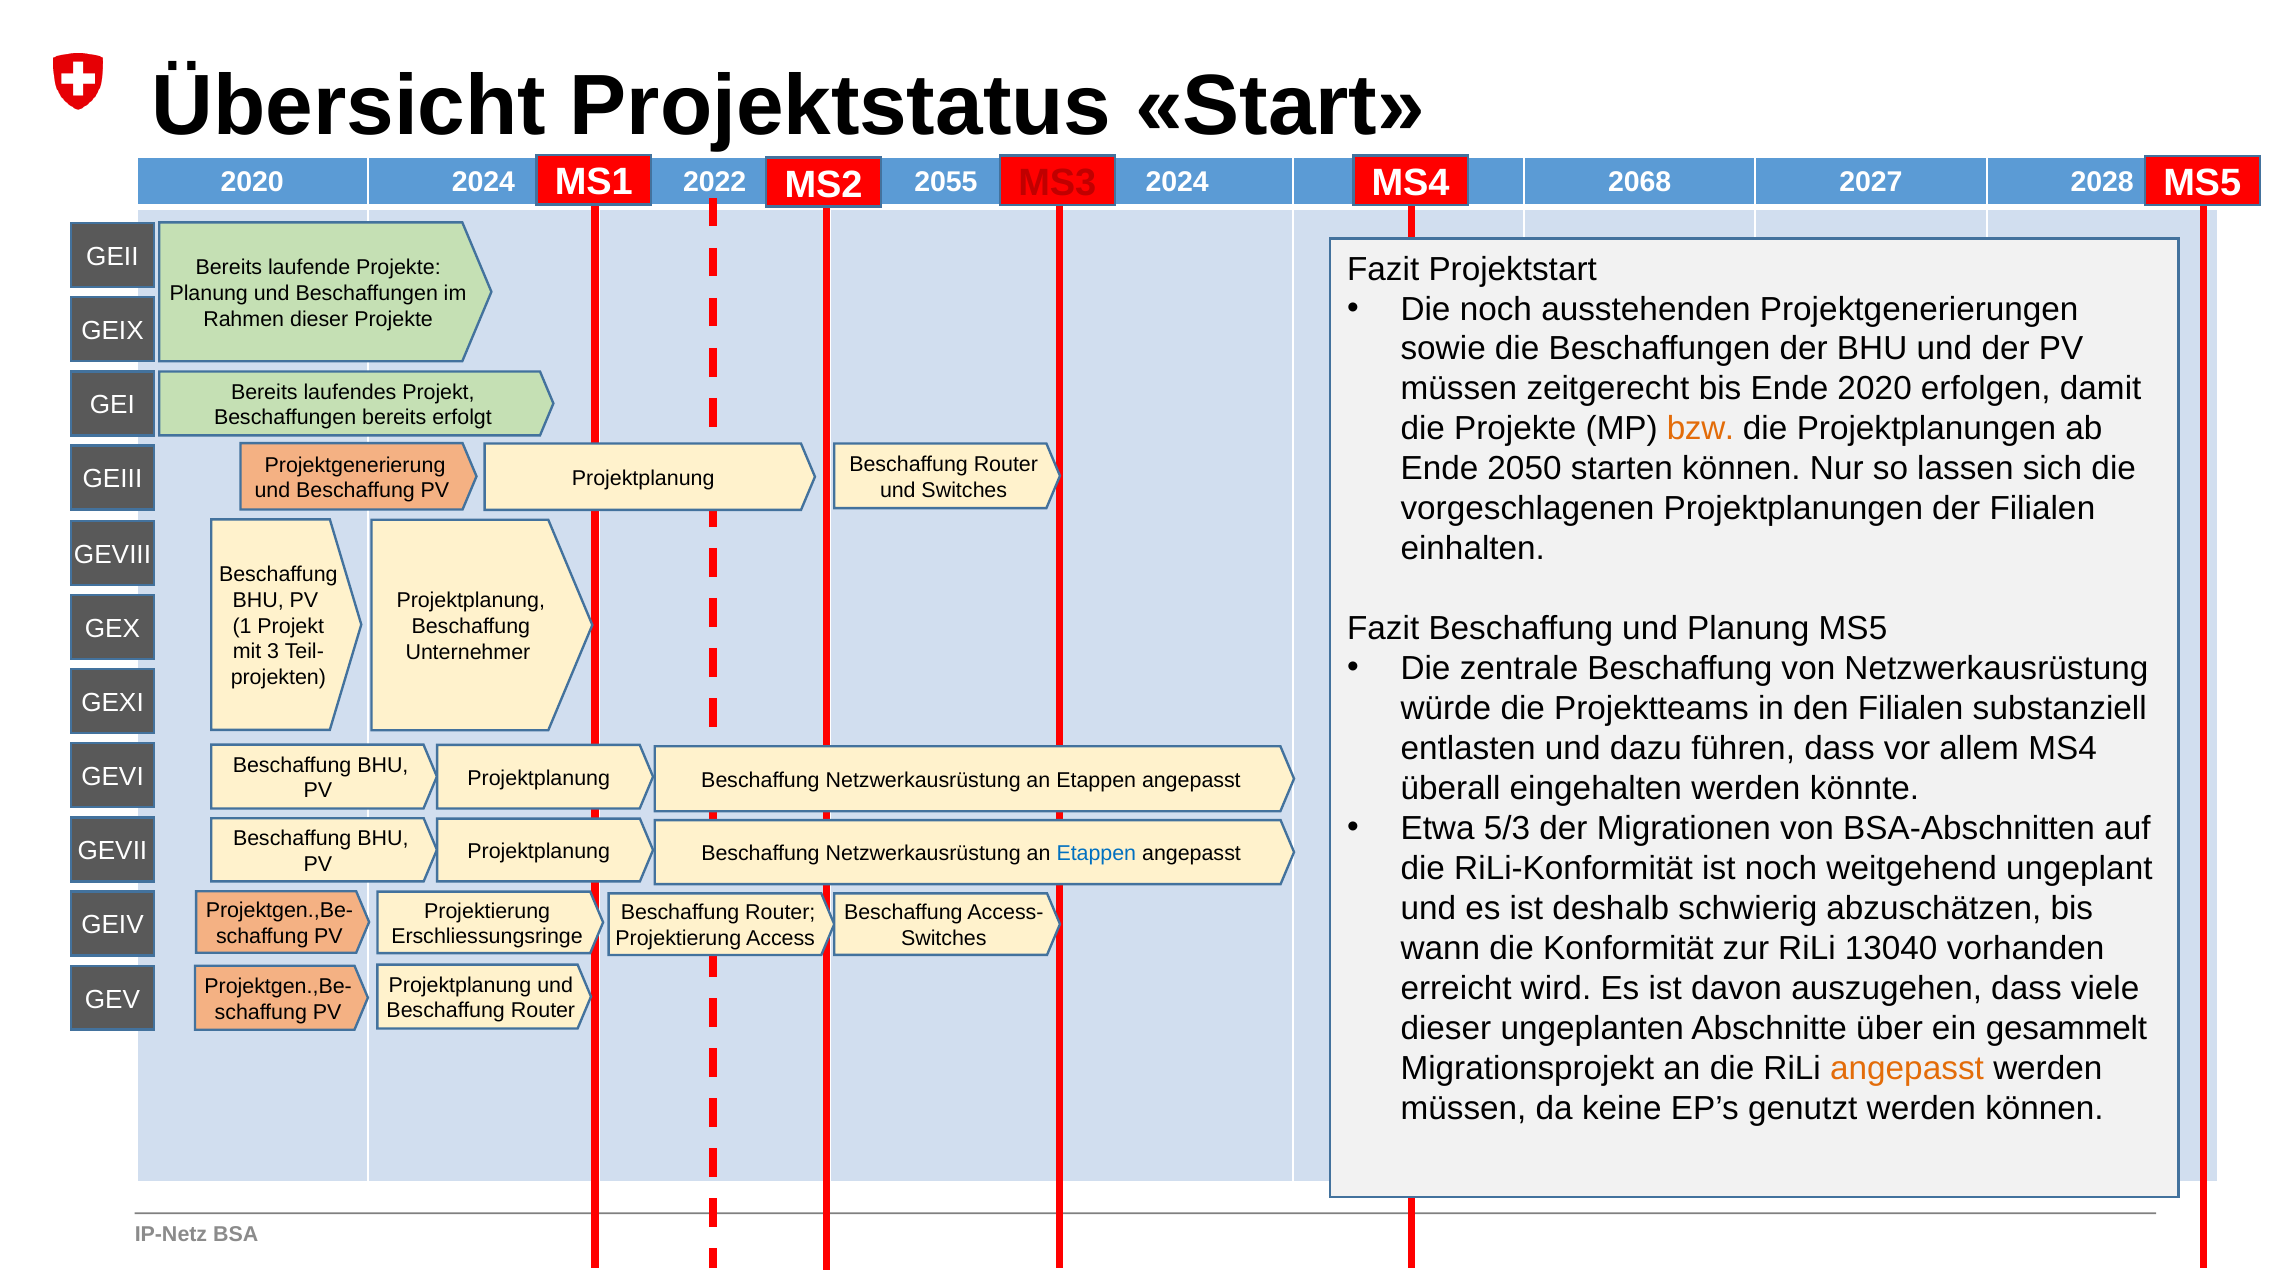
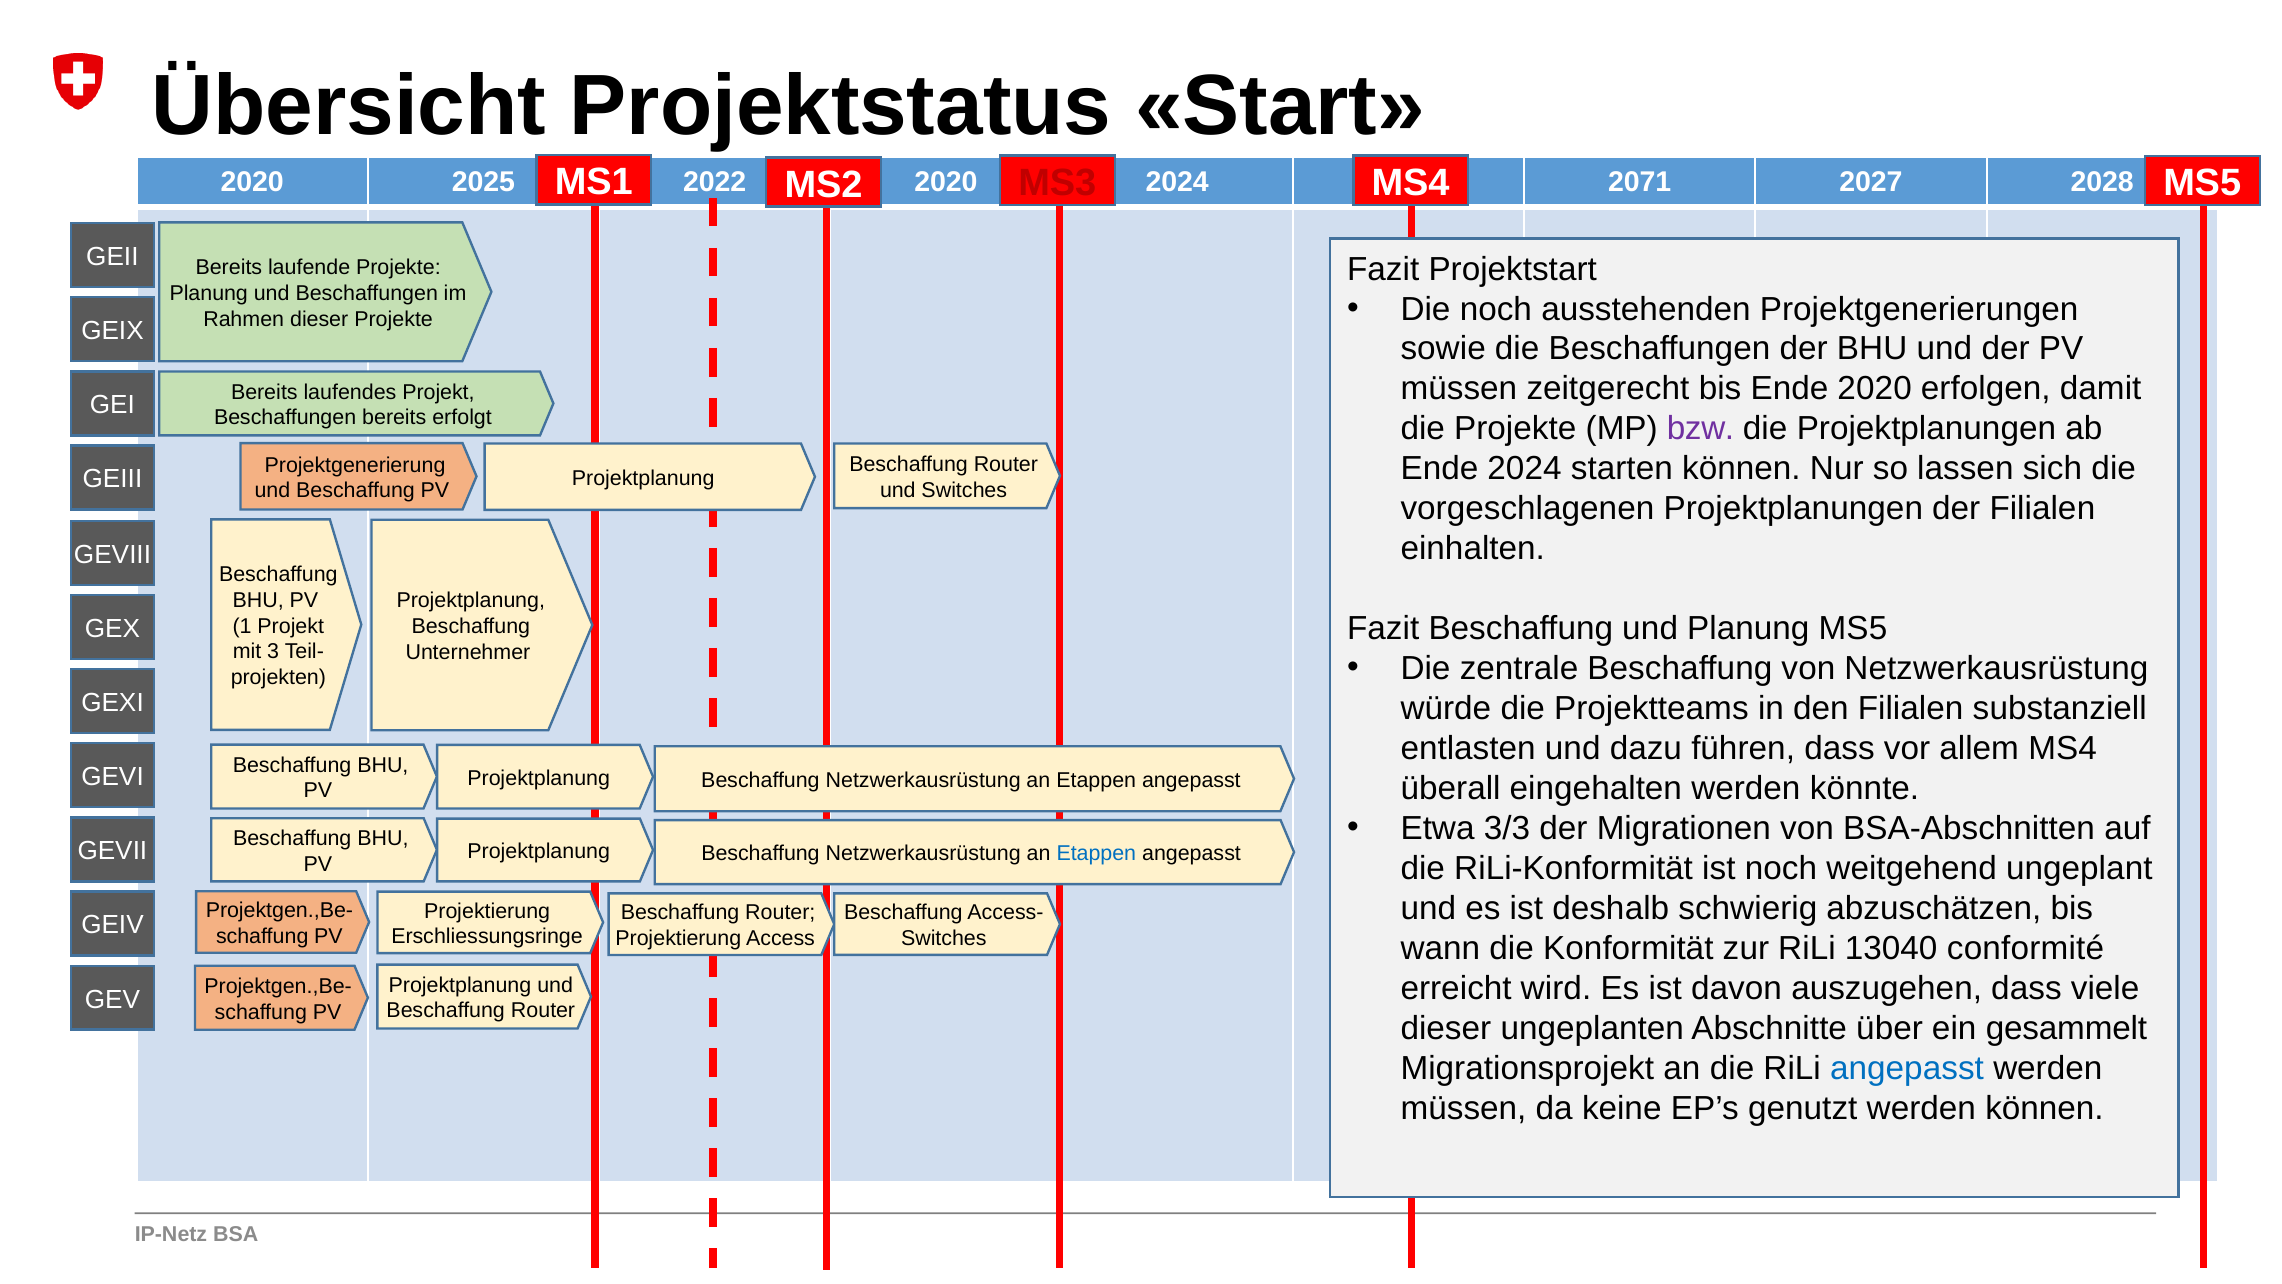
2020 2024: 2024 -> 2025 (483, 182)
2022 2055: 2055 -> 2020 (946, 182)
2068: 2068 -> 2071 (1640, 182)
bzw colour: orange -> purple (1701, 429)
Ende 2050: 2050 -> 2024 (1525, 469)
5/3: 5/3 -> 3/3 (1507, 828)
vorhanden: vorhanden -> conformité (2026, 948)
angepasst colour: orange -> blue (1907, 1068)
